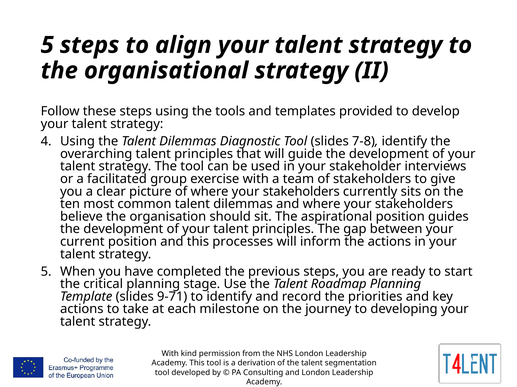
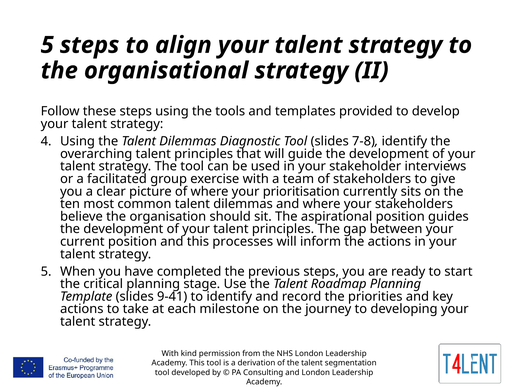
of where your stakeholders: stakeholders -> prioritisation (301, 192)
9-71: 9-71 -> 9-41 (172, 297)
